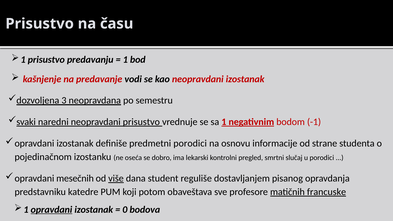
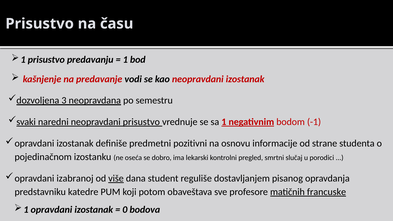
predmetni porodici: porodici -> pozitivni (190, 143)
mesečnih: mesečnih -> izabranoj (75, 178)
opravdani underline: present -> none (51, 210)
